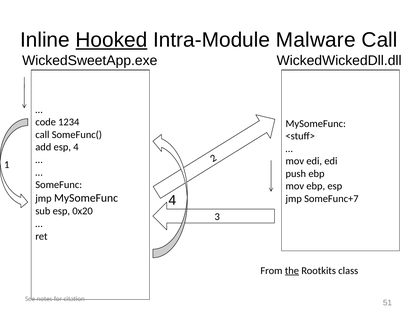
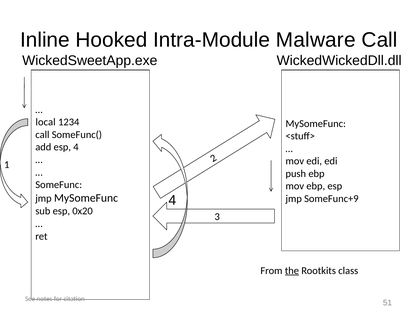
Hooked underline: present -> none (112, 40)
code: code -> local (46, 122)
SomeFunc+7: SomeFunc+7 -> SomeFunc+9 (331, 199)
